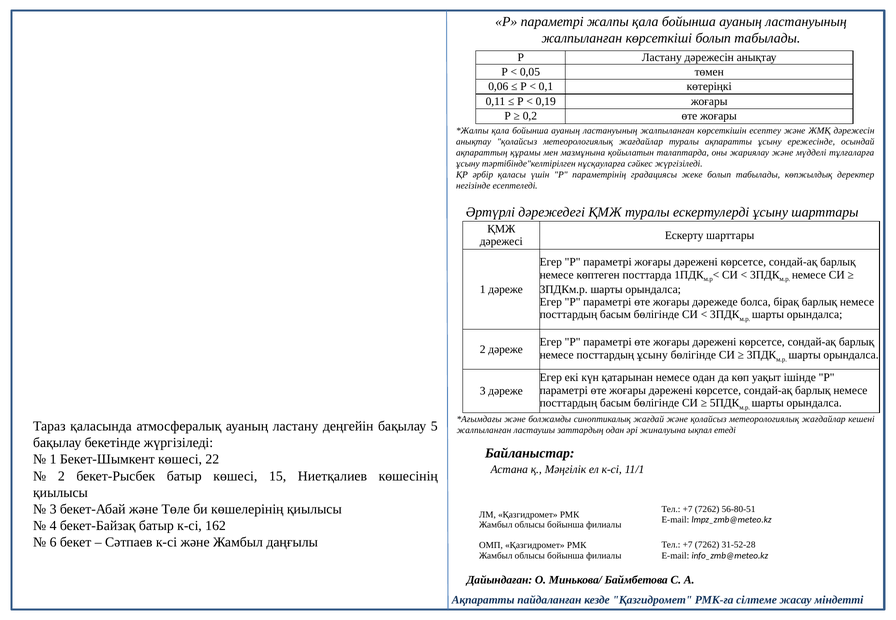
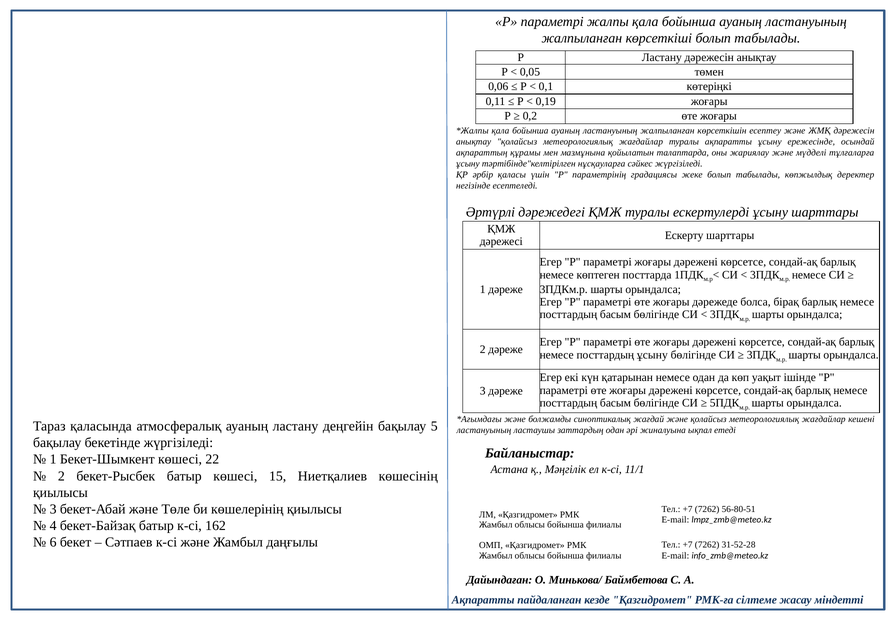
жалпыланған: жалпыланған -> ластануының (484, 430)
